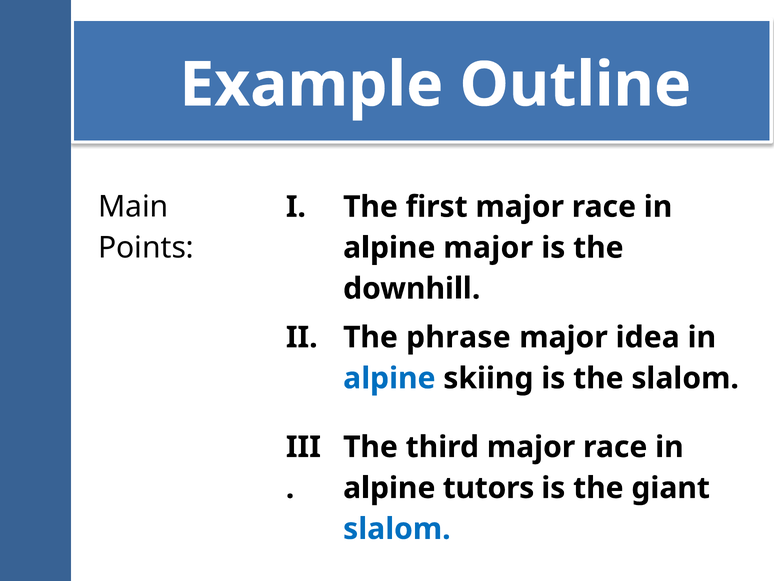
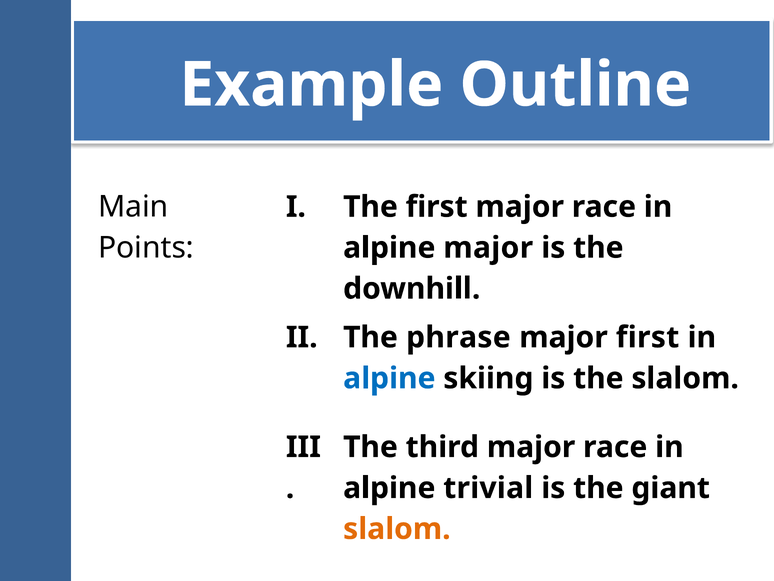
major idea: idea -> first (648, 337)
tutors: tutors -> trivial (488, 488)
slalom colour: blue -> orange (397, 529)
